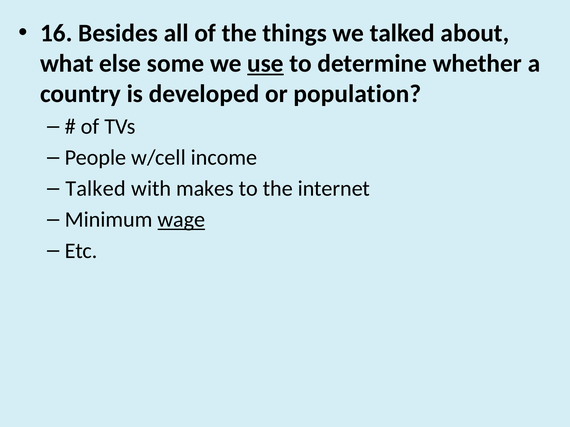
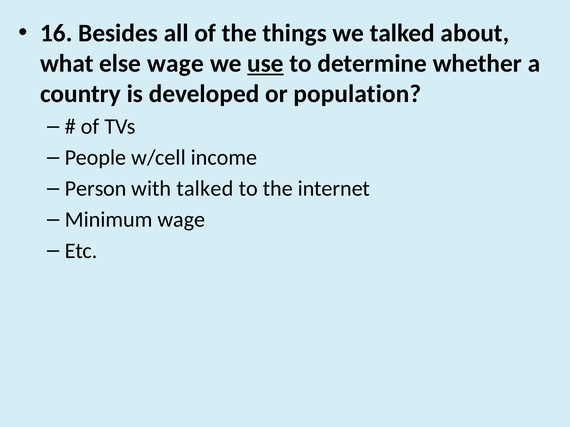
else some: some -> wage (175, 64)
Talked: Talked -> Person (96, 189)
with makes: makes -> talked (205, 189)
wage underline: present -> none (181, 220)
